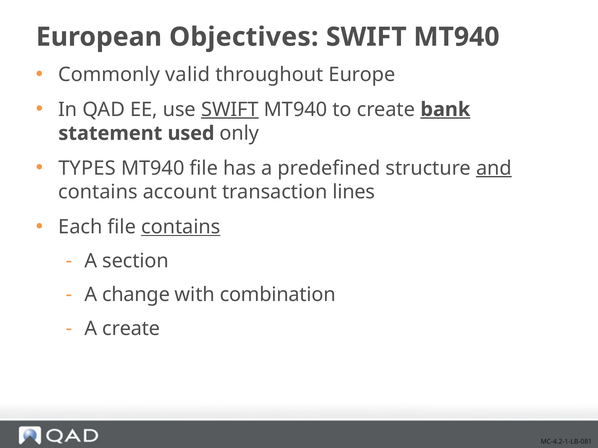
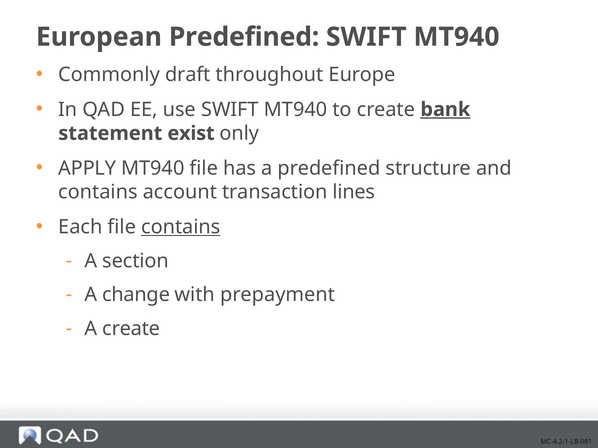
European Objectives: Objectives -> Predefined (244, 37)
valid: valid -> draft (188, 75)
SWIFT underline: present -> none (230, 110)
used: used -> exist (191, 133)
TYPES: TYPES -> APPLY (87, 168)
and underline: present -> none (494, 168)
combination: combination -> prepayment (278, 295)
